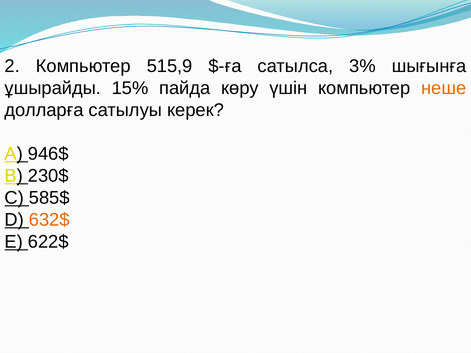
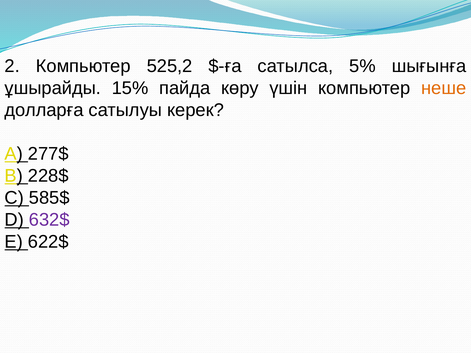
515,9: 515,9 -> 525,2 (170, 66)
3%: 3% -> 5% (362, 66)
946$: 946$ -> 277$ (48, 154)
230$: 230$ -> 228$ (48, 176)
632$ colour: orange -> purple (49, 220)
